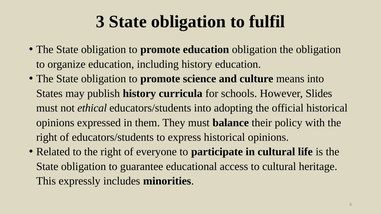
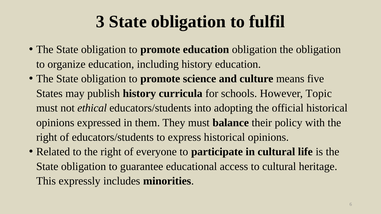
means into: into -> five (316, 79)
Slides: Slides -> Topic (319, 93)
